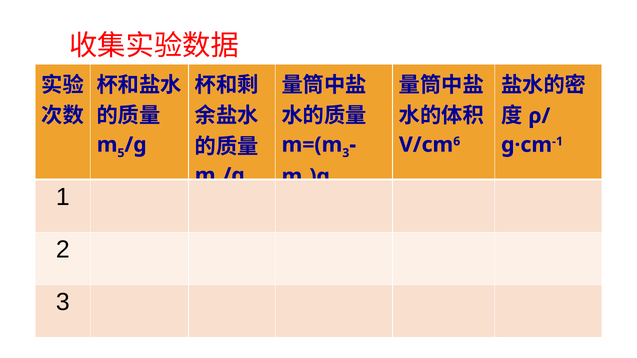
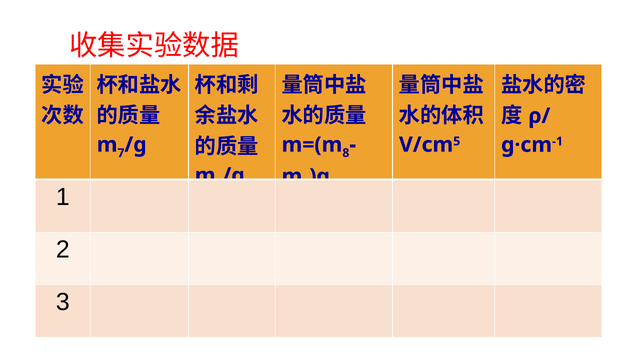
5: 5 -> 7 (121, 153)
3: 3 -> 8 (346, 153)
6: 6 -> 5 (457, 141)
